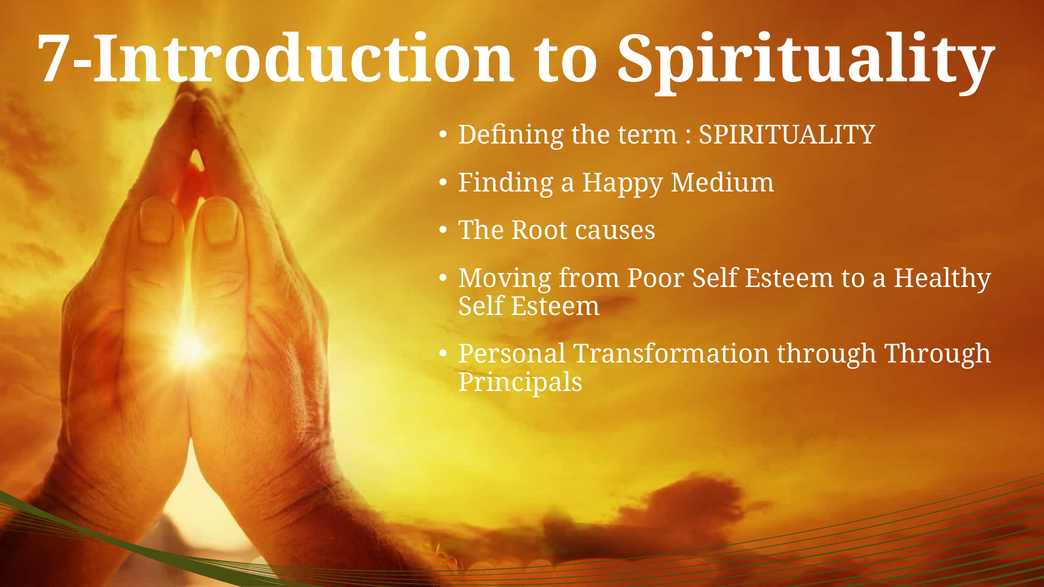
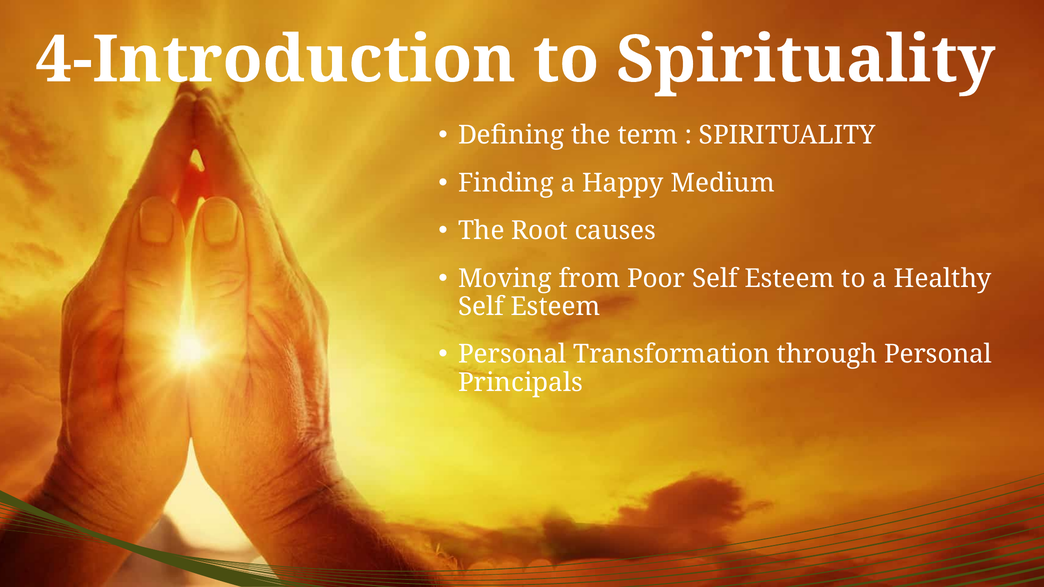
7-Introduction: 7-Introduction -> 4-Introduction (276, 60)
through Through: Through -> Personal (938, 355)
